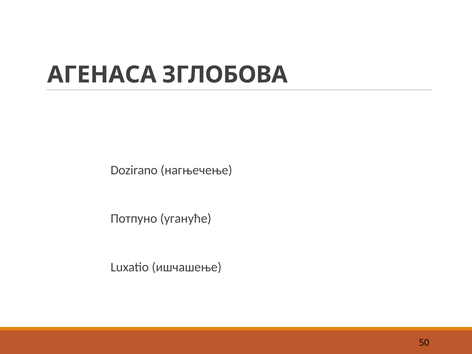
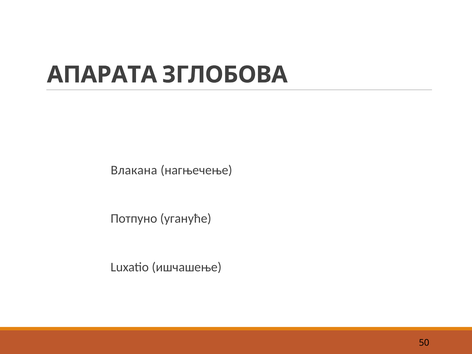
АГЕНАСА: АГЕНАСА -> АПАРАТА (102, 75)
Dozirano: Dozirano -> Влакана (134, 170)
